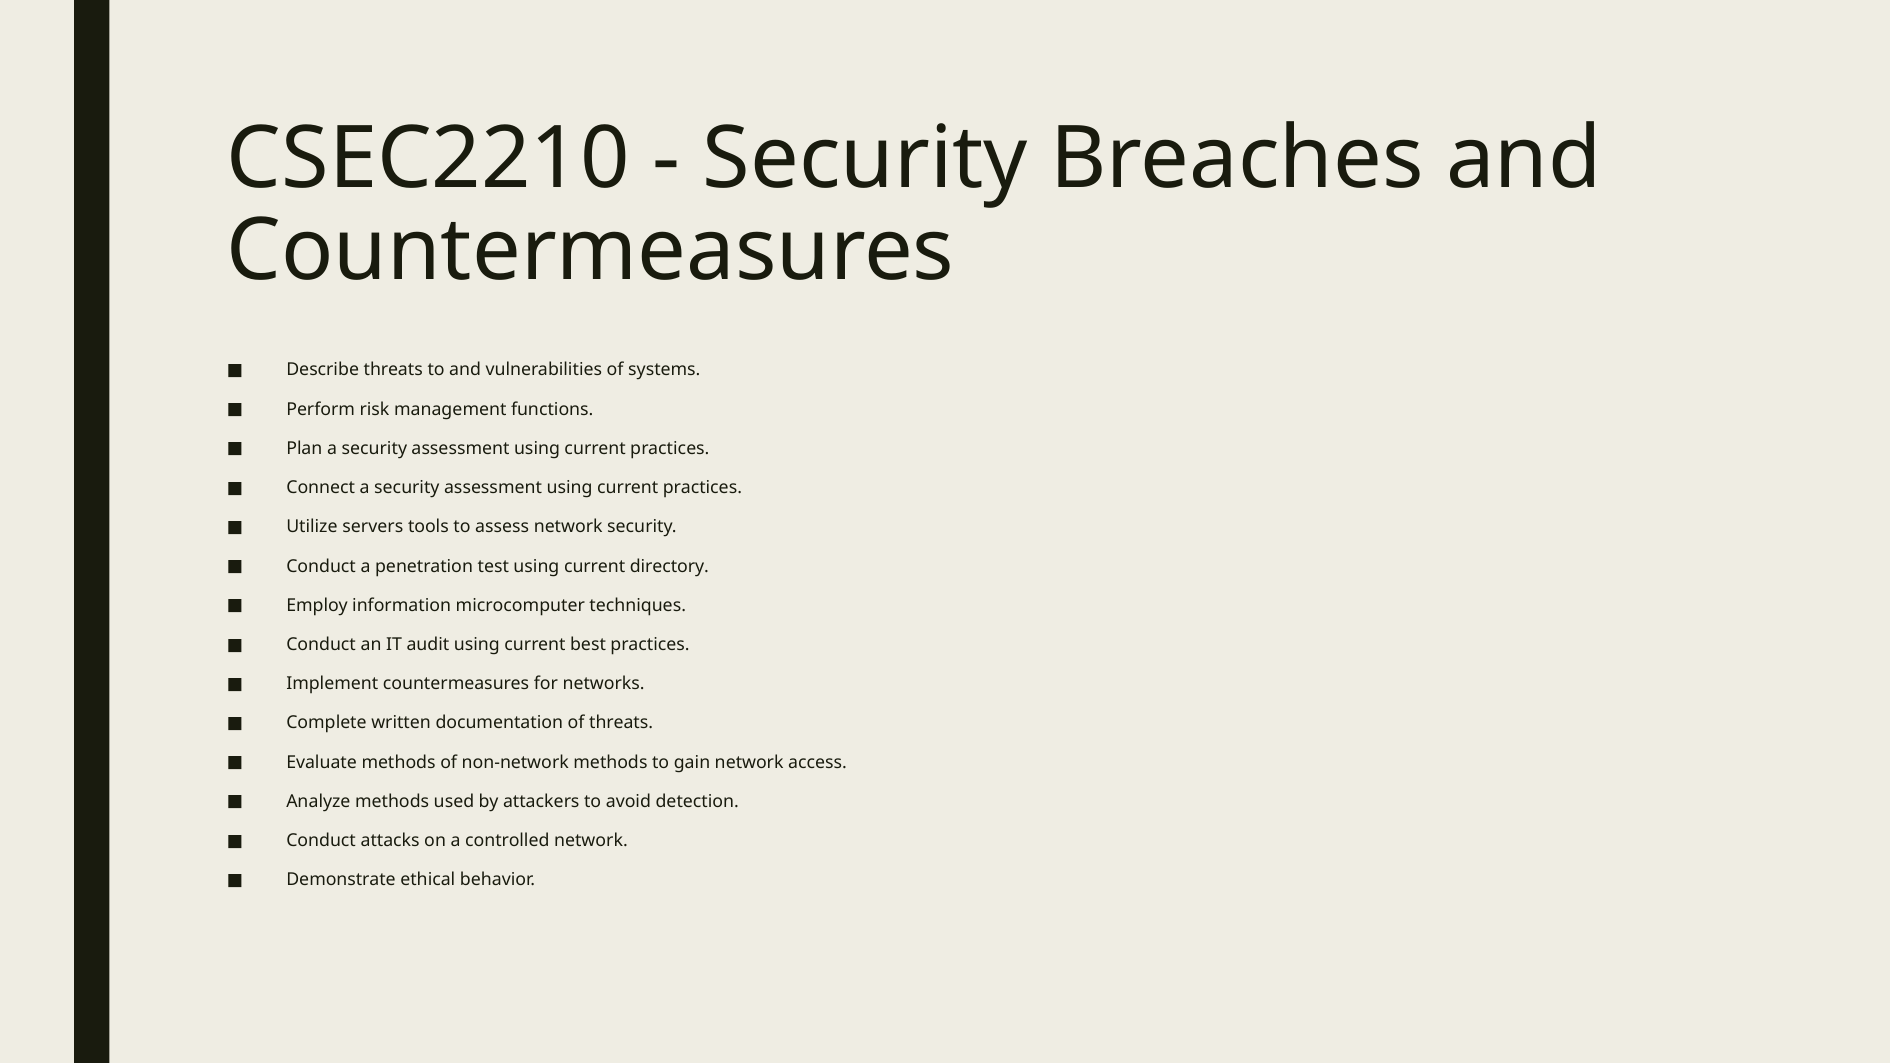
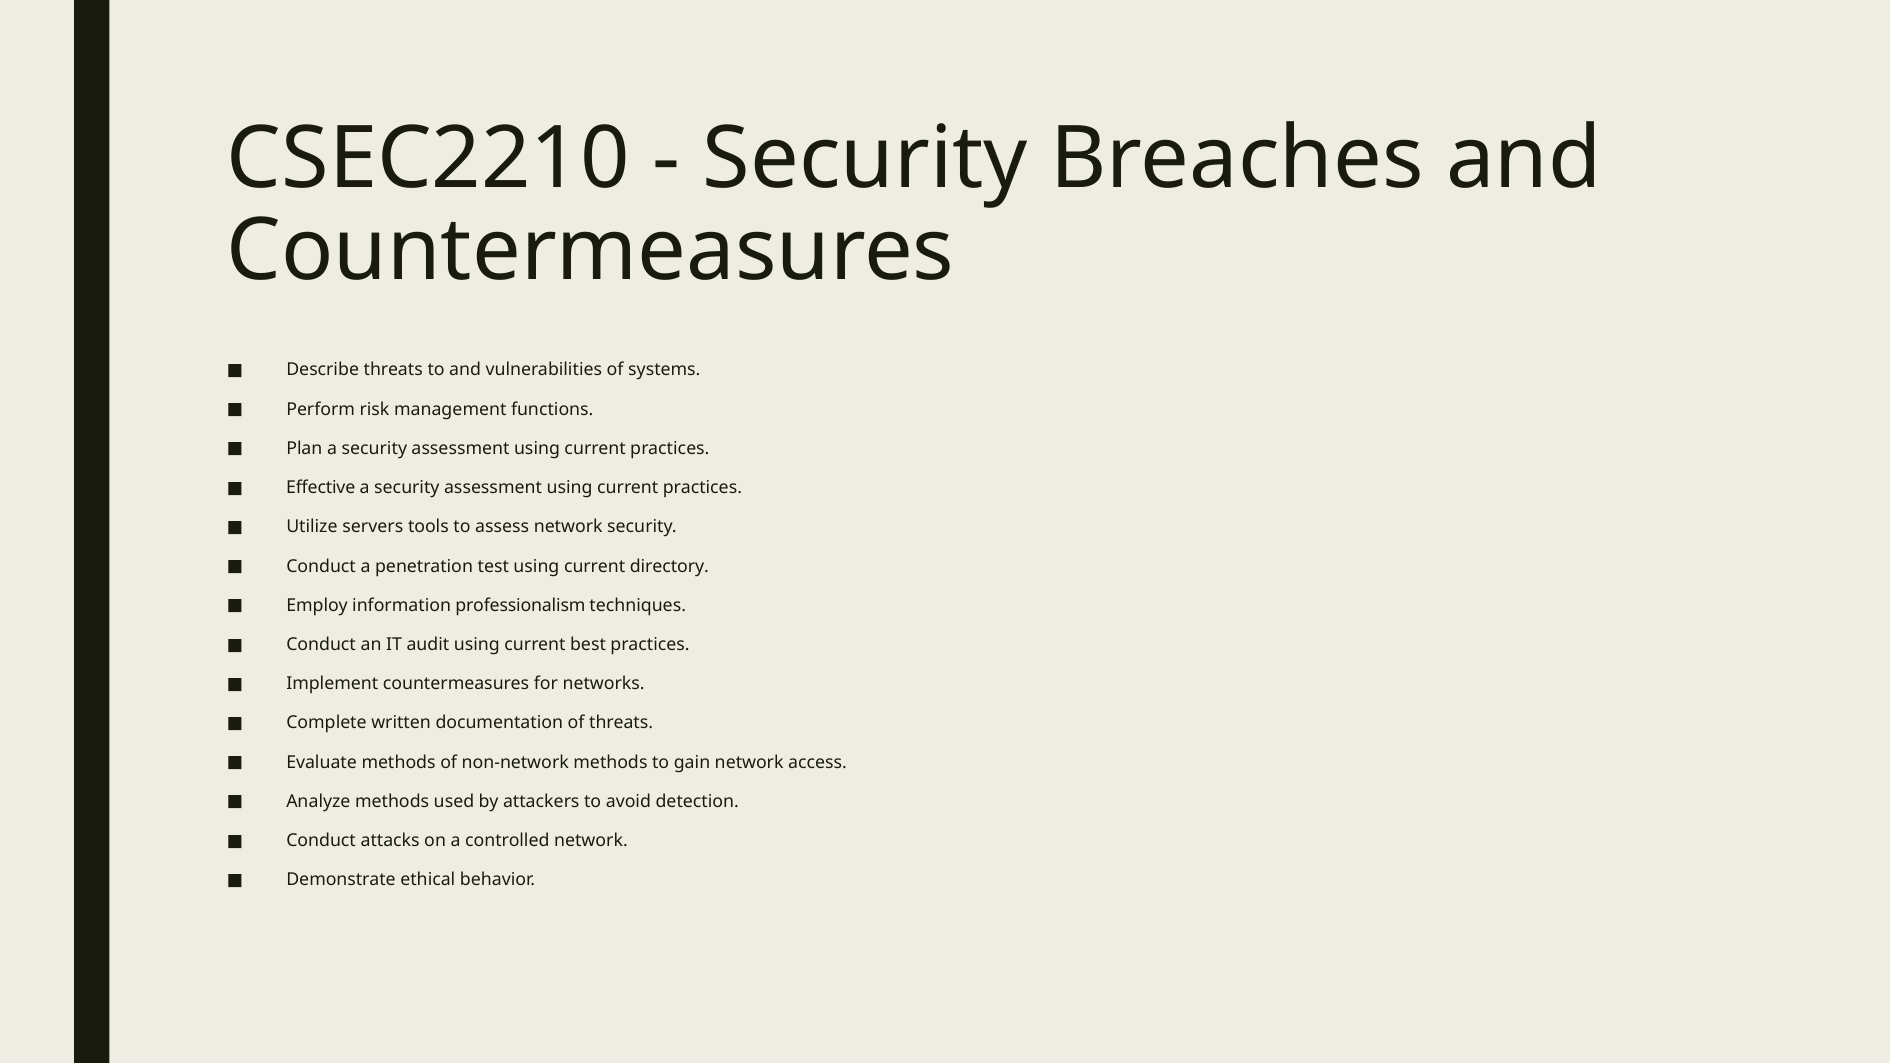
Connect: Connect -> Effective (321, 488)
microcomputer: microcomputer -> professionalism (520, 605)
